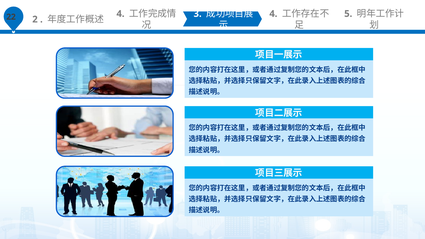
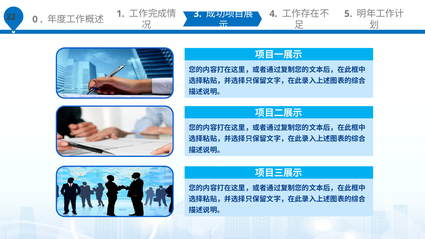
2: 2 -> 0 (35, 19)
4: 4 -> 1 (120, 14)
